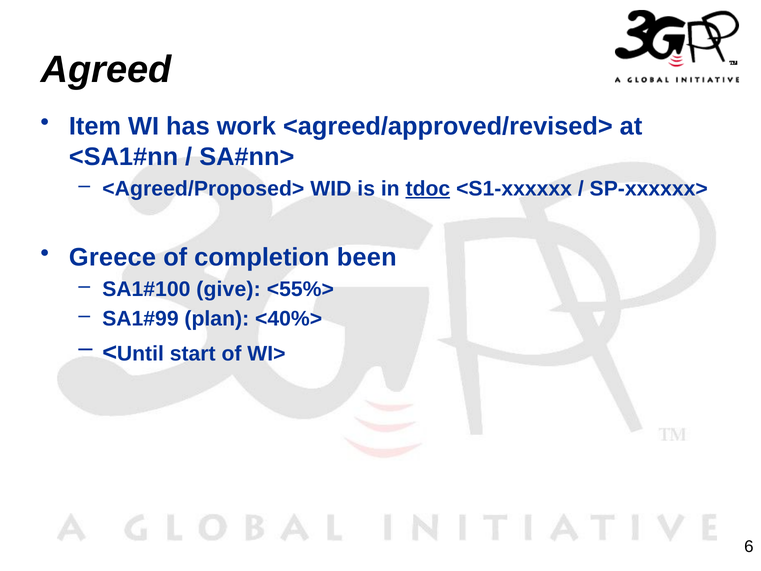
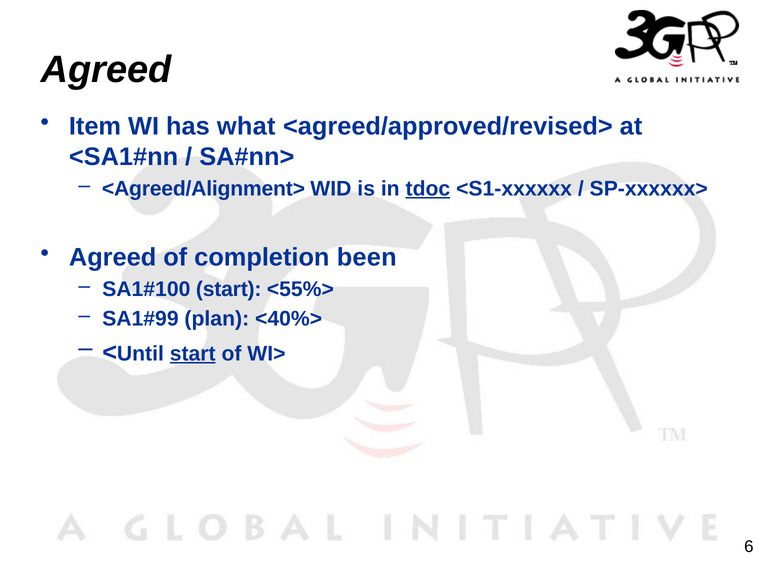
work: work -> what (246, 126)
<Agreed/Proposed>: <Agreed/Proposed> -> <Agreed/Alignment> (203, 189)
Greece: Greece -> Agreed (113, 257)
give: give -> start (229, 289)
start underline: none -> present (193, 353)
